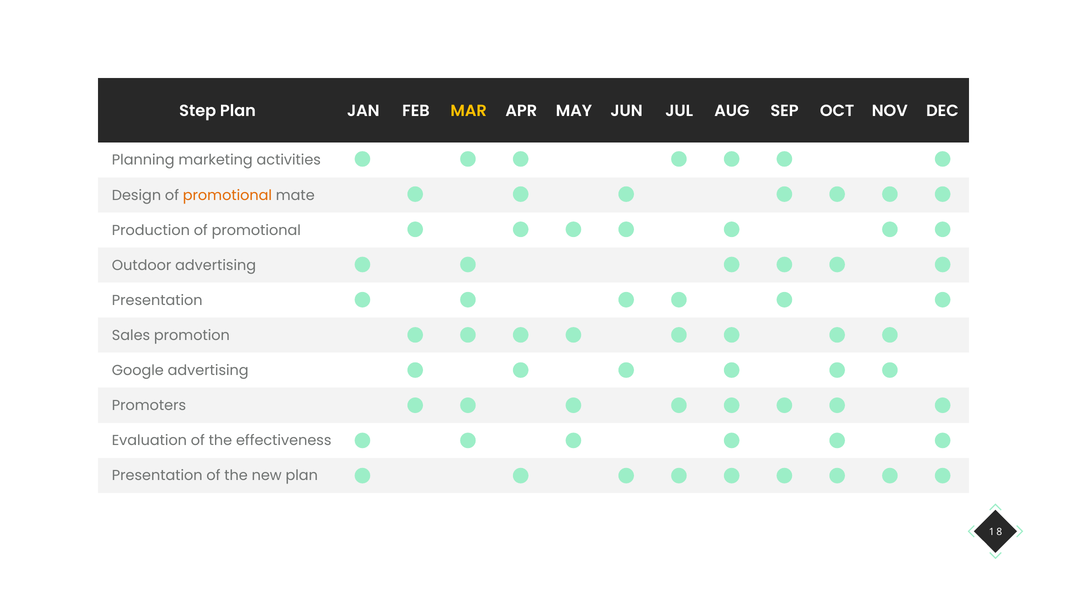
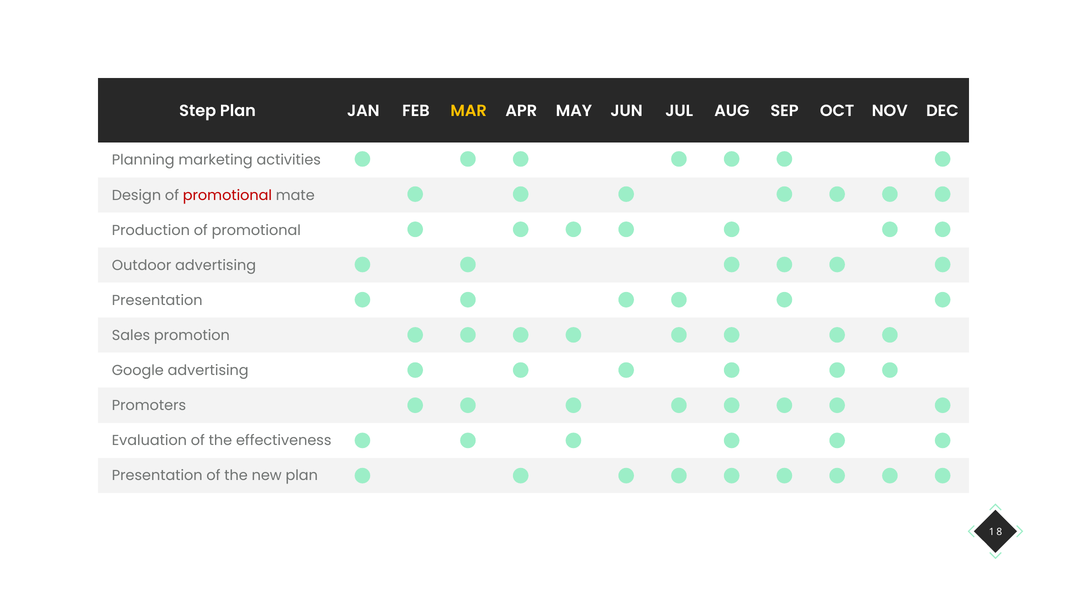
promotional colour: orange -> red (227, 195)
